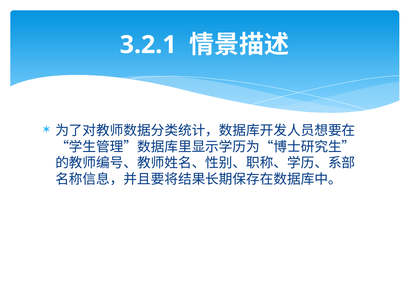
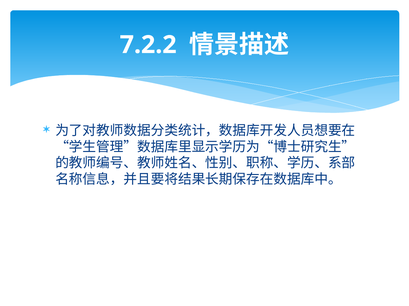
3.2.1: 3.2.1 -> 7.2.2 (148, 45)
